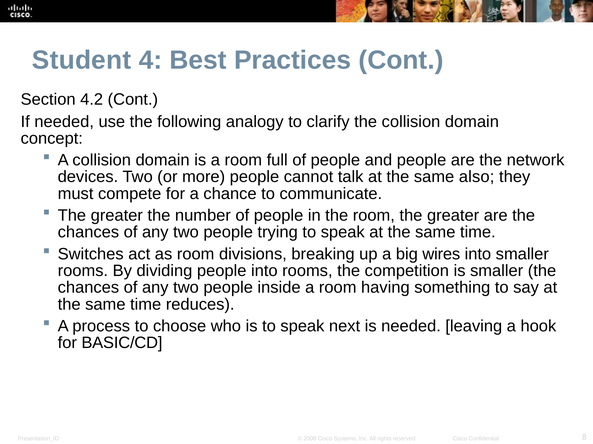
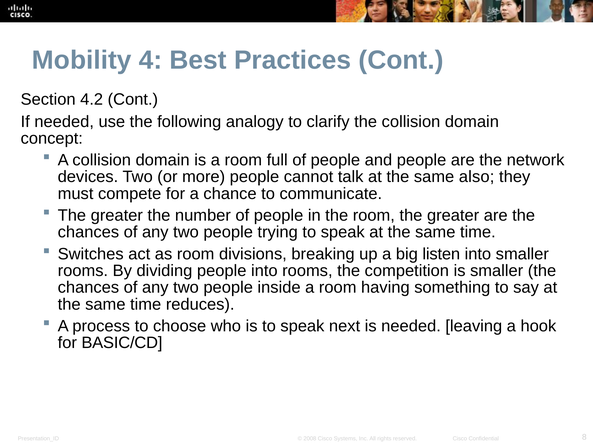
Student: Student -> Mobility (82, 60)
wires: wires -> listen (441, 254)
